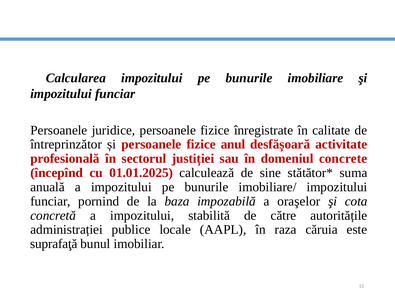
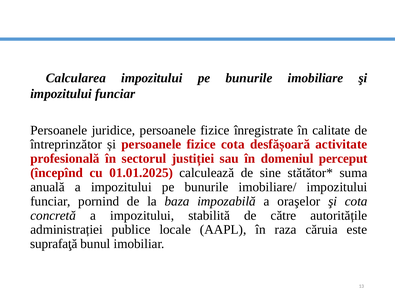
fizice anul: anul -> cota (233, 145)
concrete: concrete -> perceput (343, 159)
